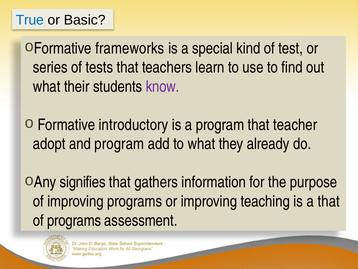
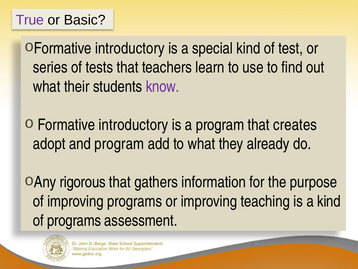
True colour: blue -> purple (30, 20)
frameworks: frameworks -> introductory (130, 48)
teacher: teacher -> creates (295, 125)
signifies: signifies -> rigorous (83, 182)
a that: that -> kind (329, 201)
